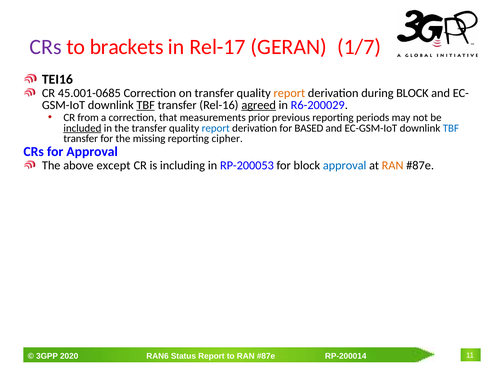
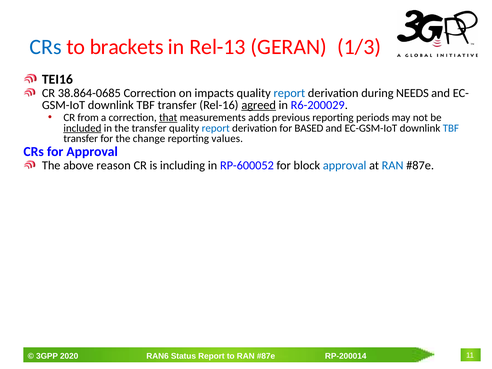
CRs colour: purple -> blue (46, 47)
Rel-17: Rel-17 -> Rel-13 (218, 47)
1/7: 1/7 -> 1/3 (359, 47)
45.001-0685: 45.001-0685 -> 38.864-0685 (89, 93)
on transfer: transfer -> impacts (214, 93)
report colour: orange -> blue (289, 93)
during BLOCK: BLOCK -> NEEDS (412, 93)
TBF underline: present -> none (146, 105)
that underline: none -> present (168, 118)
prior: prior -> adds (259, 118)
missing: missing -> change (149, 139)
cipher: cipher -> values (227, 139)
except: except -> reason (114, 166)
RP-200053: RP-200053 -> RP-600052 (247, 166)
RAN colour: orange -> blue (393, 166)
